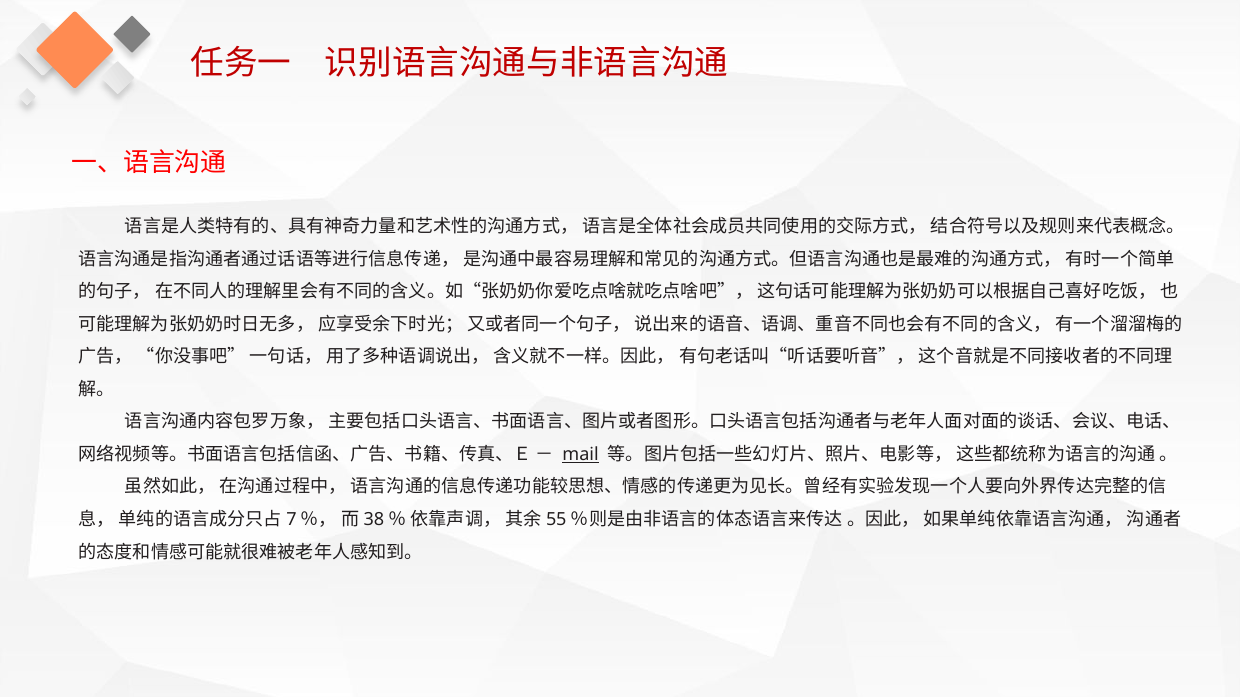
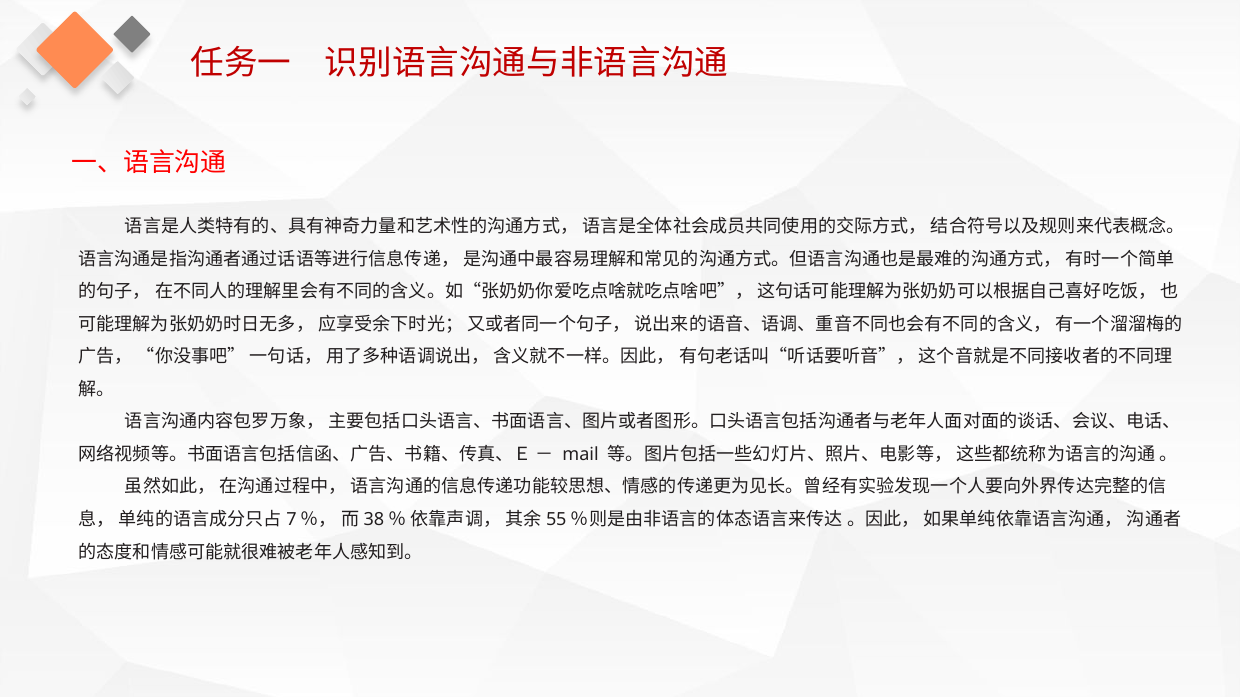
mail underline: present -> none (581, 455)
